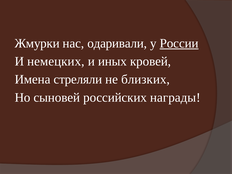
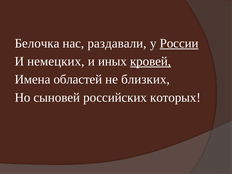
Жмурки: Жмурки -> Белочка (37, 43)
одаривали: одаривали -> раздавали (117, 43)
кровей underline: none -> present (151, 61)
стреляли: стреляли -> областей (78, 79)
награды: награды -> которых (175, 97)
